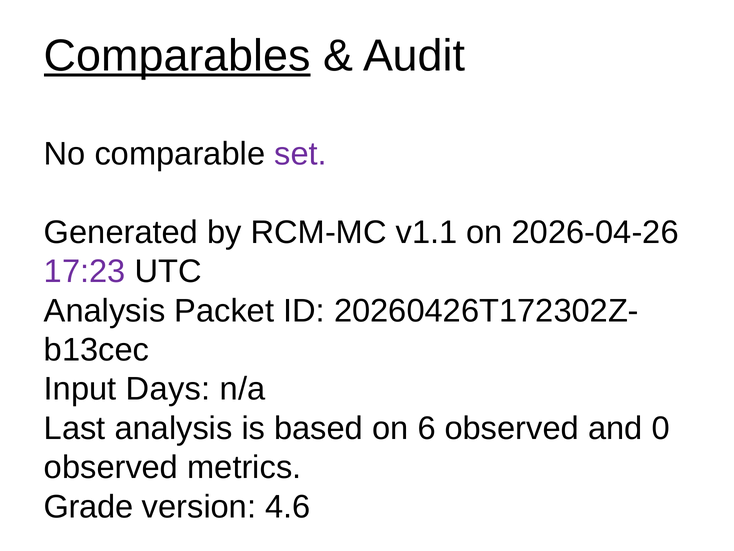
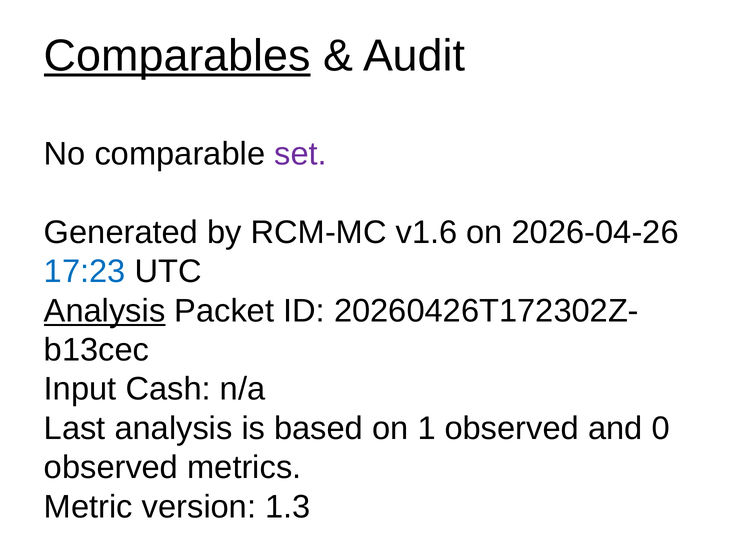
v1.1: v1.1 -> v1.6 (427, 232)
17:23 colour: purple -> blue (85, 271)
Analysis underline: none -> present (105, 311)
Days: Days -> Cash (168, 389)
6: 6 -> 1 (427, 428)
Grade: Grade -> Metric (88, 506)
4.6: 4.6 -> 1.3 (288, 506)
